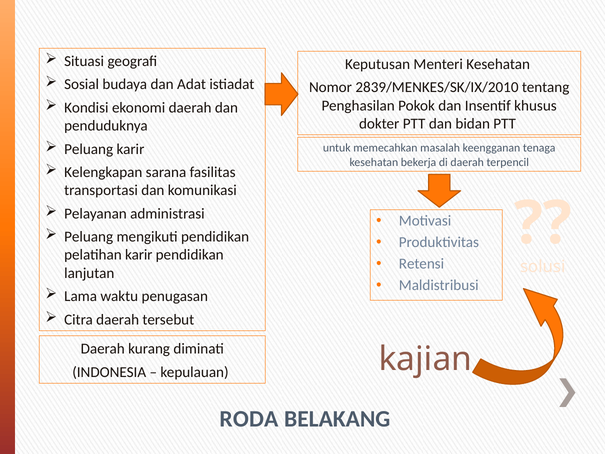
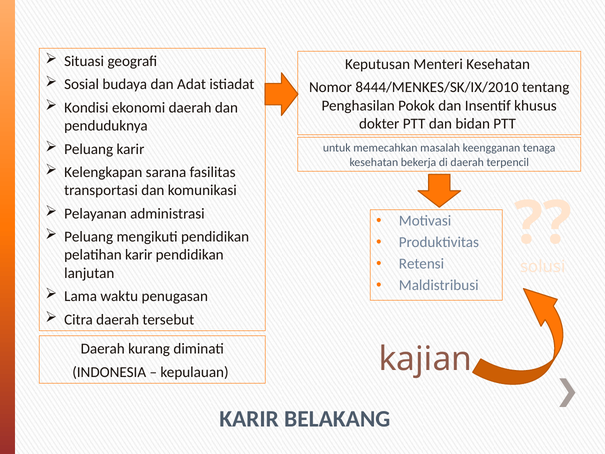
2839/MENKES/SK/IX/2010: 2839/MENKES/SK/IX/2010 -> 8444/MENKES/SK/IX/2010 (437, 87)
RODA: RODA -> KARIR (249, 419)
